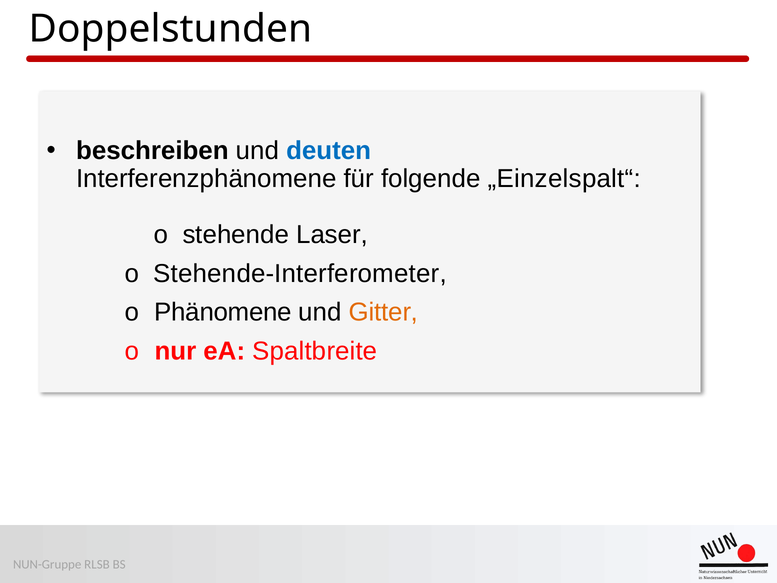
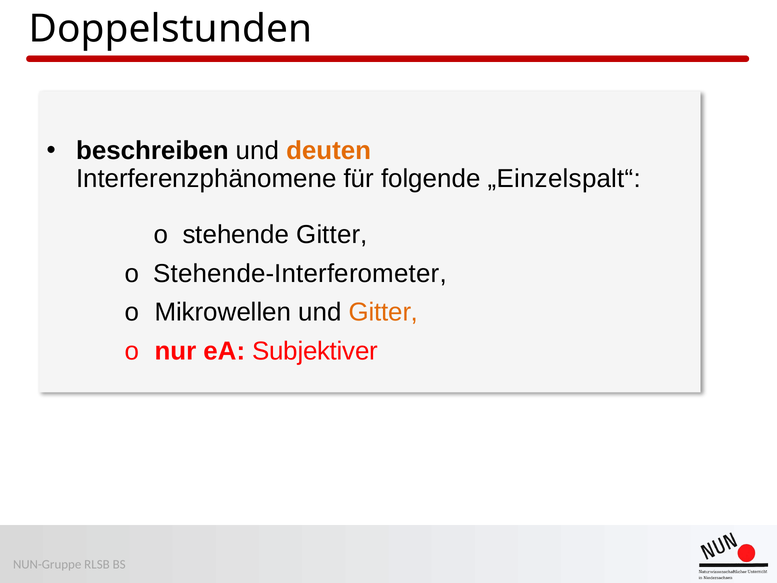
deuten colour: blue -> orange (329, 151)
stehende Laser: Laser -> Gitter (332, 235)
Phänomene: Phänomene -> Mikrowellen (223, 312)
Spaltbreite: Spaltbreite -> Subjektiver (315, 351)
